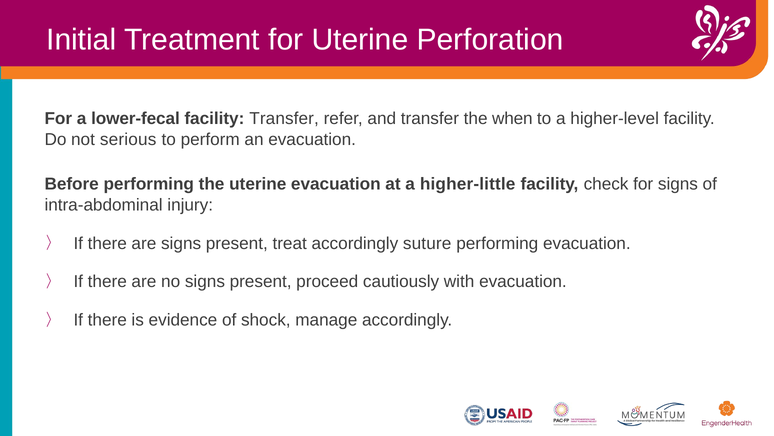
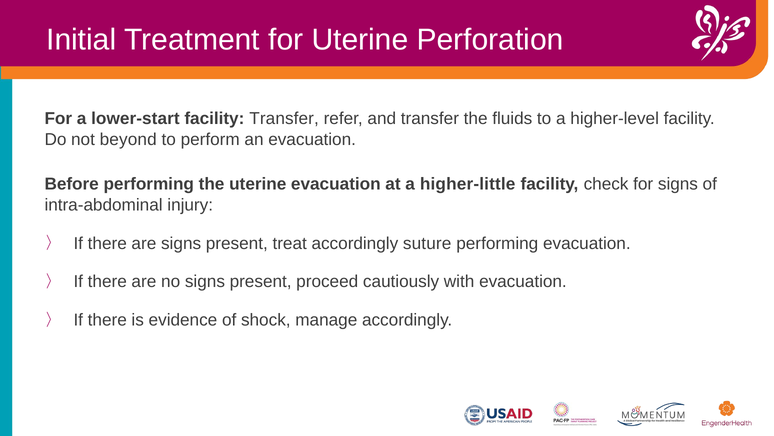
lower-fecal: lower-fecal -> lower-start (135, 119)
when: when -> fluids (512, 119)
serious: serious -> beyond (128, 139)
